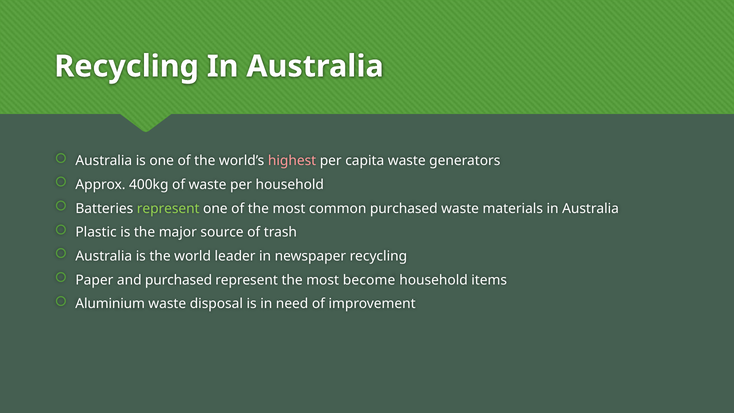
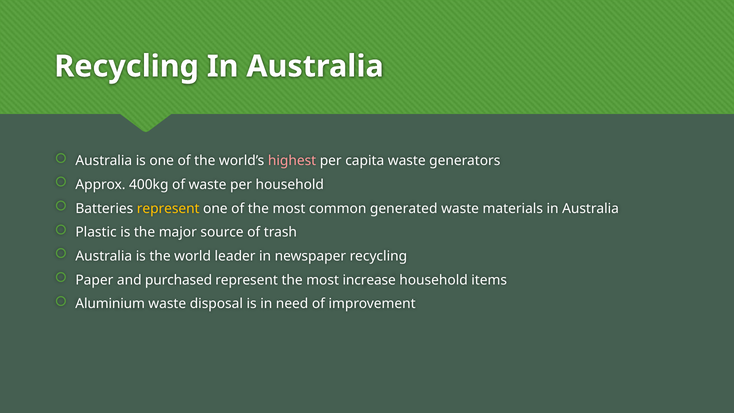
represent colour: light green -> yellow (168, 208)
common purchased: purchased -> generated (404, 208)
become: become -> increase (369, 280)
